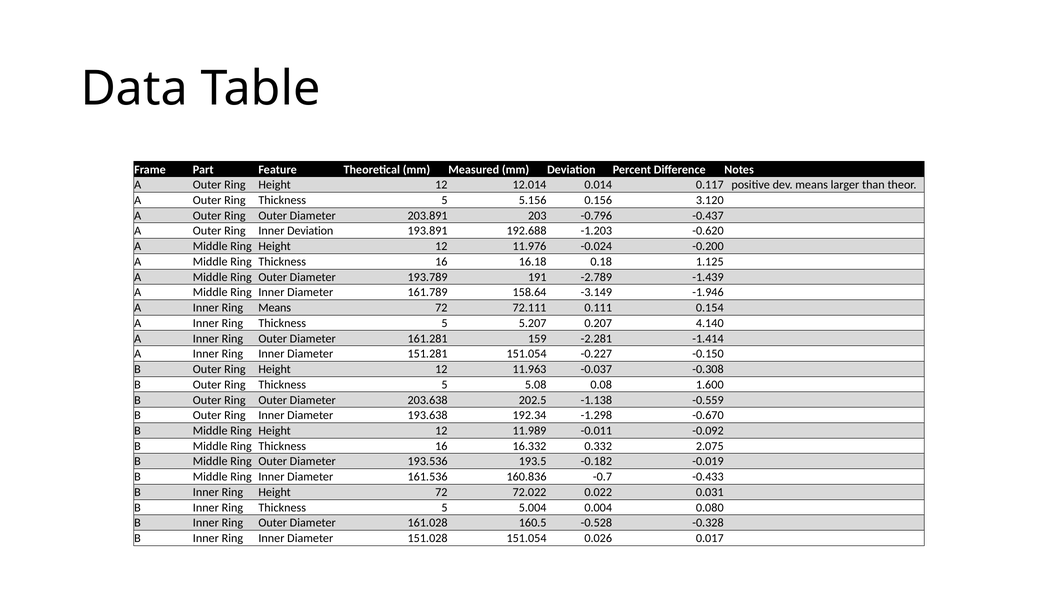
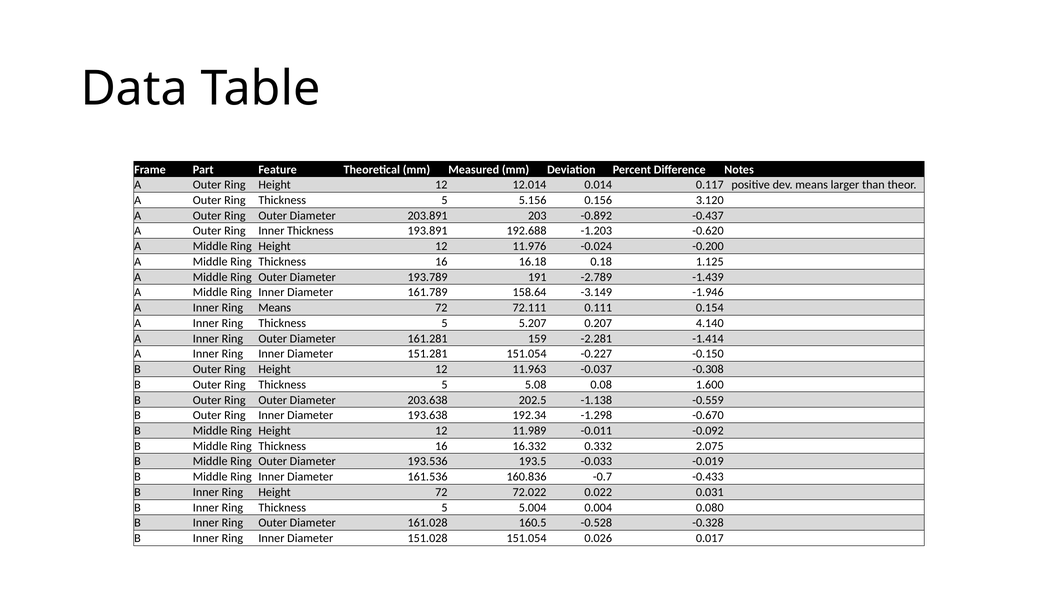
-0.796: -0.796 -> -0.892 (596, 216)
Inner Deviation: Deviation -> Thickness (310, 231)
-0.182: -0.182 -> -0.033 (596, 462)
